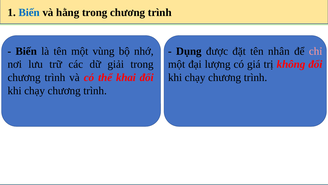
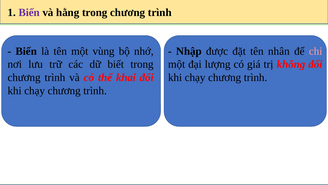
Biến colour: blue -> purple (29, 12)
Dụng: Dụng -> Nhập (189, 51)
giải: giải -> biết (116, 64)
